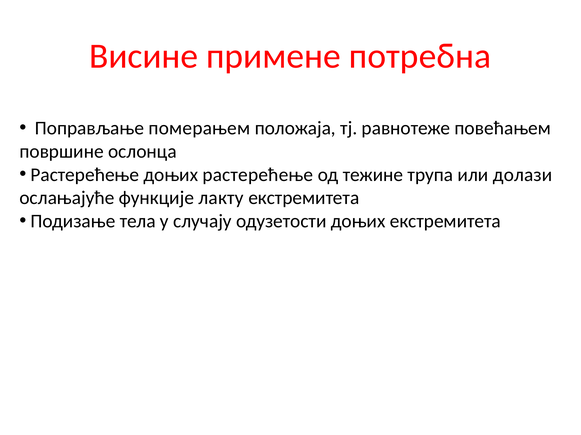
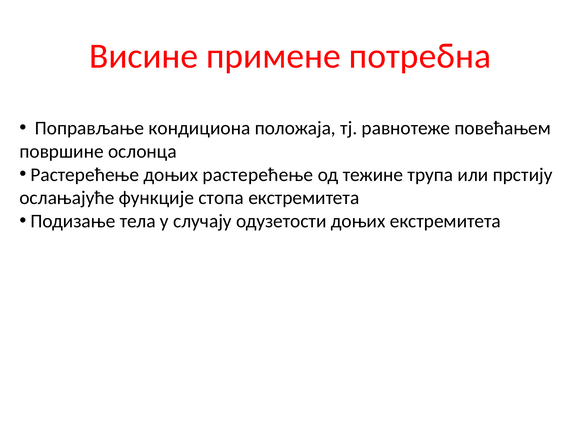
померањем: померањем -> кондициона (199, 128)
долази: долази -> прстију (523, 175)
лакту: лакту -> стопа (221, 198)
